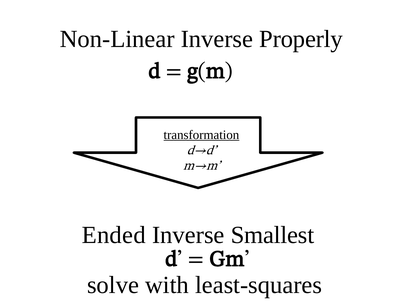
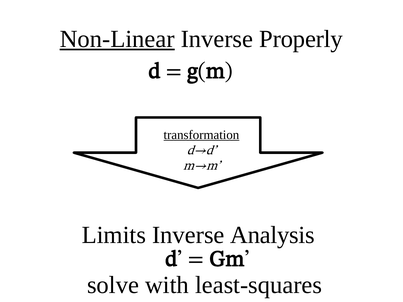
Non-Linear underline: none -> present (117, 39)
Ended: Ended -> Limits (114, 235)
Smallest: Smallest -> Analysis (273, 235)
